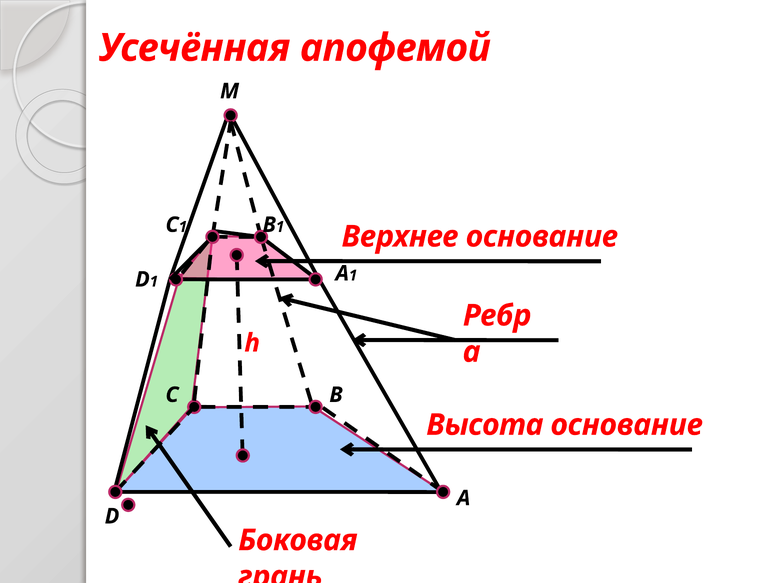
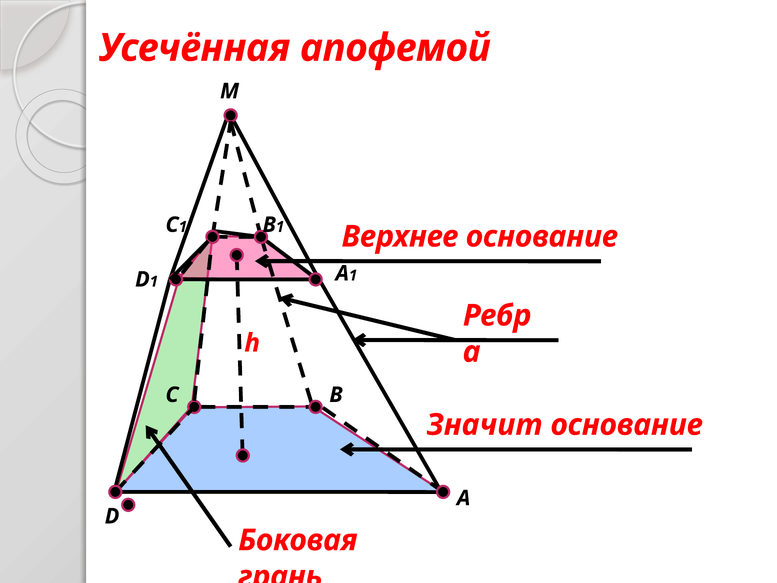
Высота: Высота -> Значит (485, 425)
